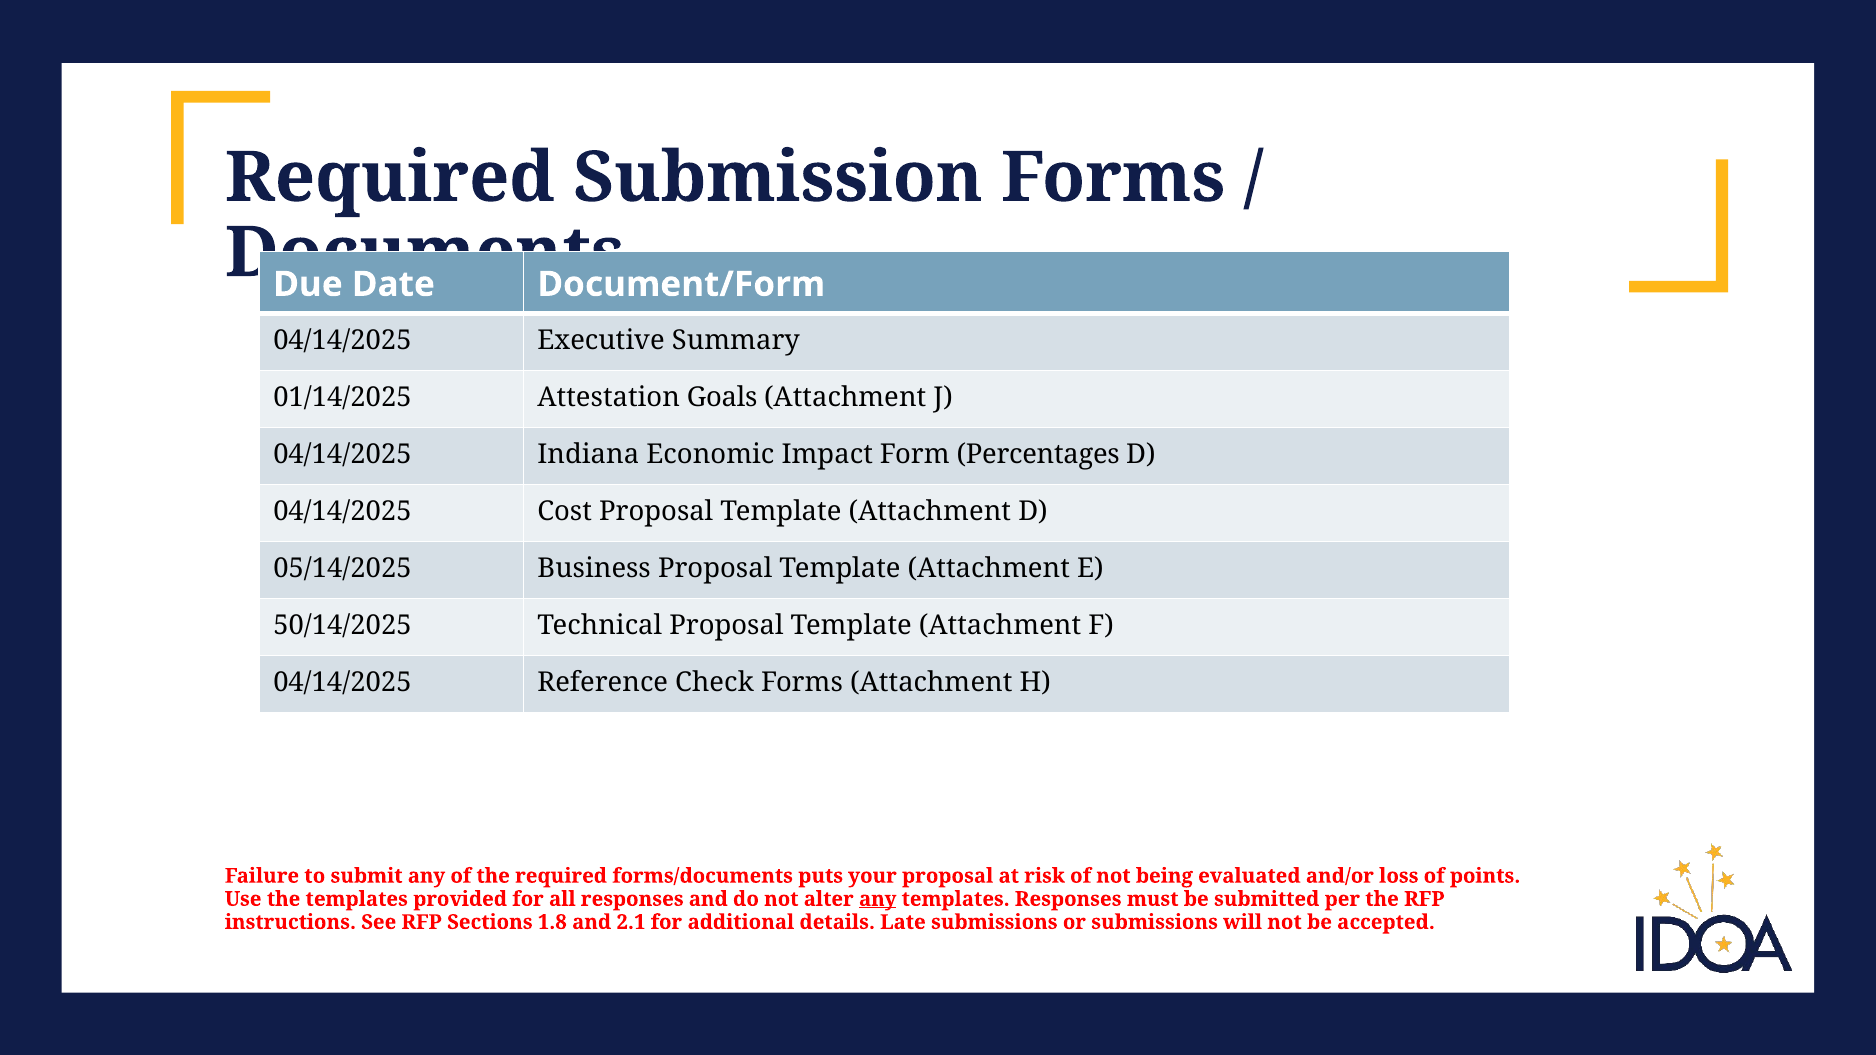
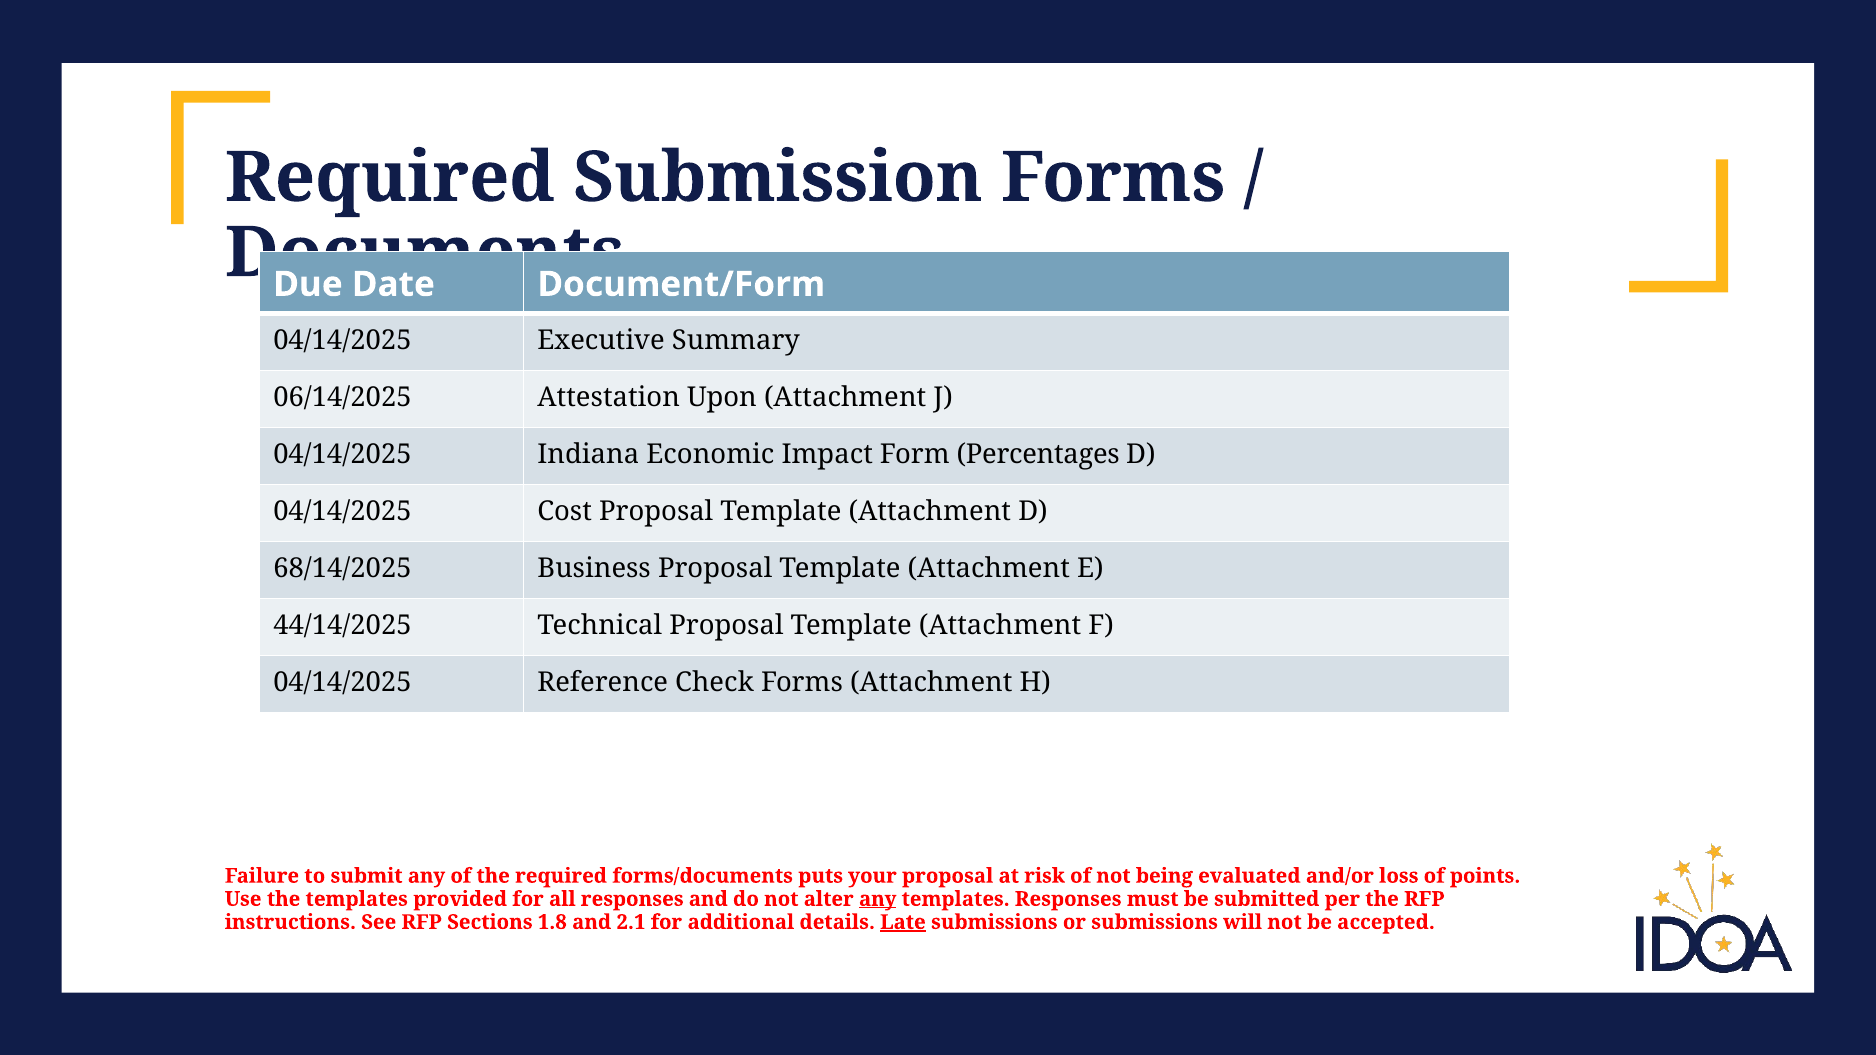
01/14/2025: 01/14/2025 -> 06/14/2025 (342, 398)
Goals: Goals -> Upon (722, 398)
05/14/2025: 05/14/2025 -> 68/14/2025 (342, 569)
50/14/2025: 50/14/2025 -> 44/14/2025 (342, 626)
Late underline: none -> present (903, 922)
